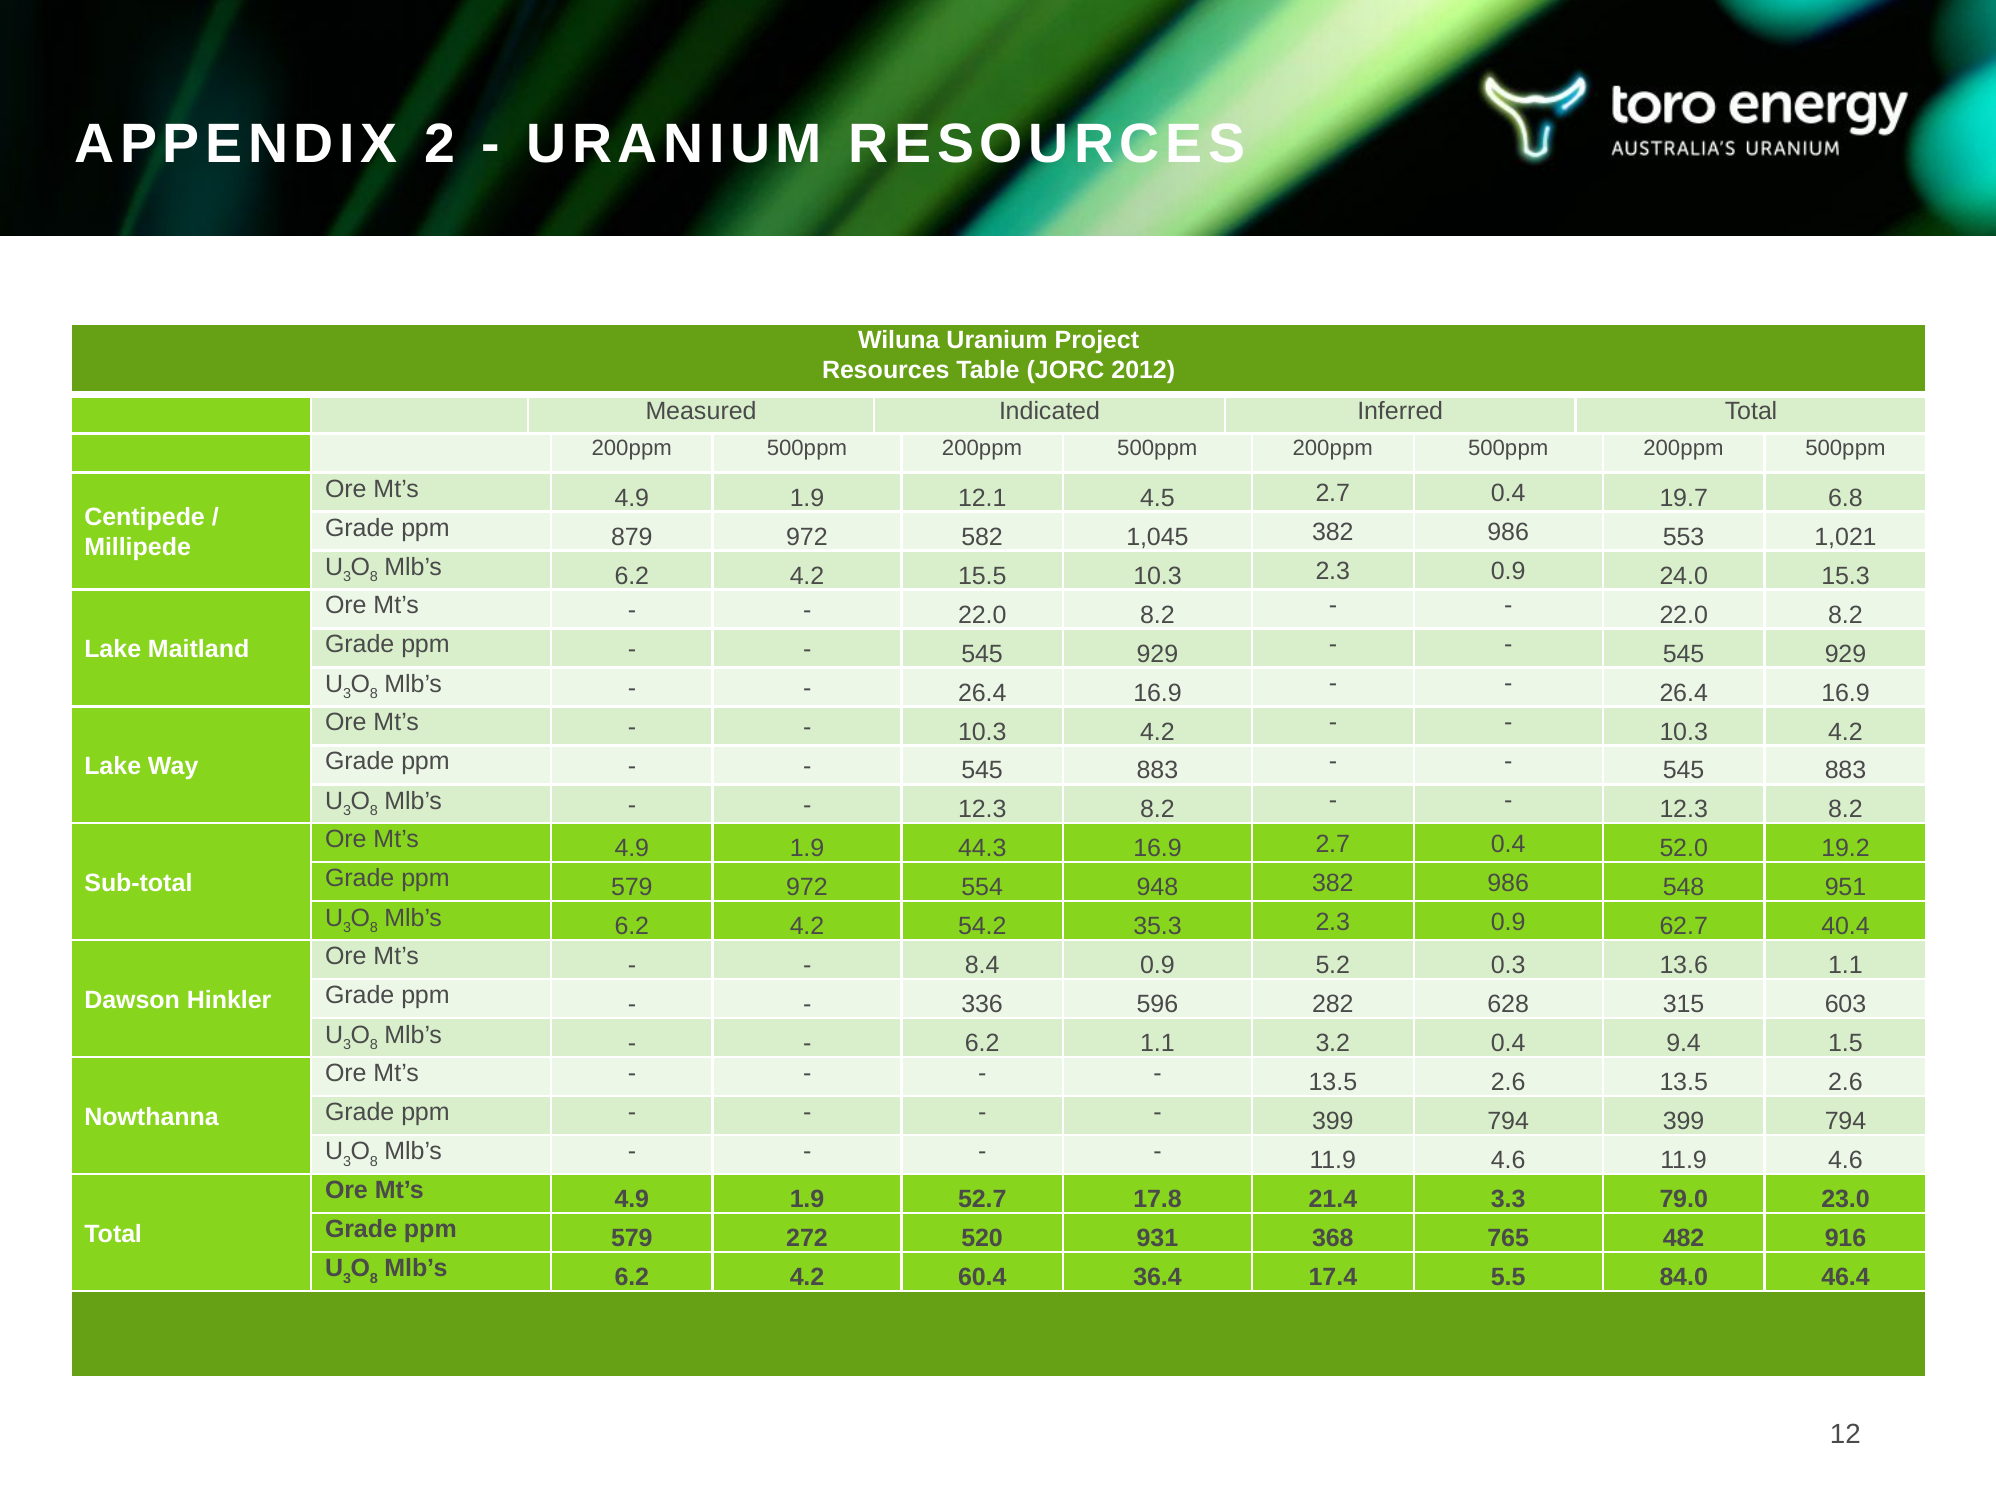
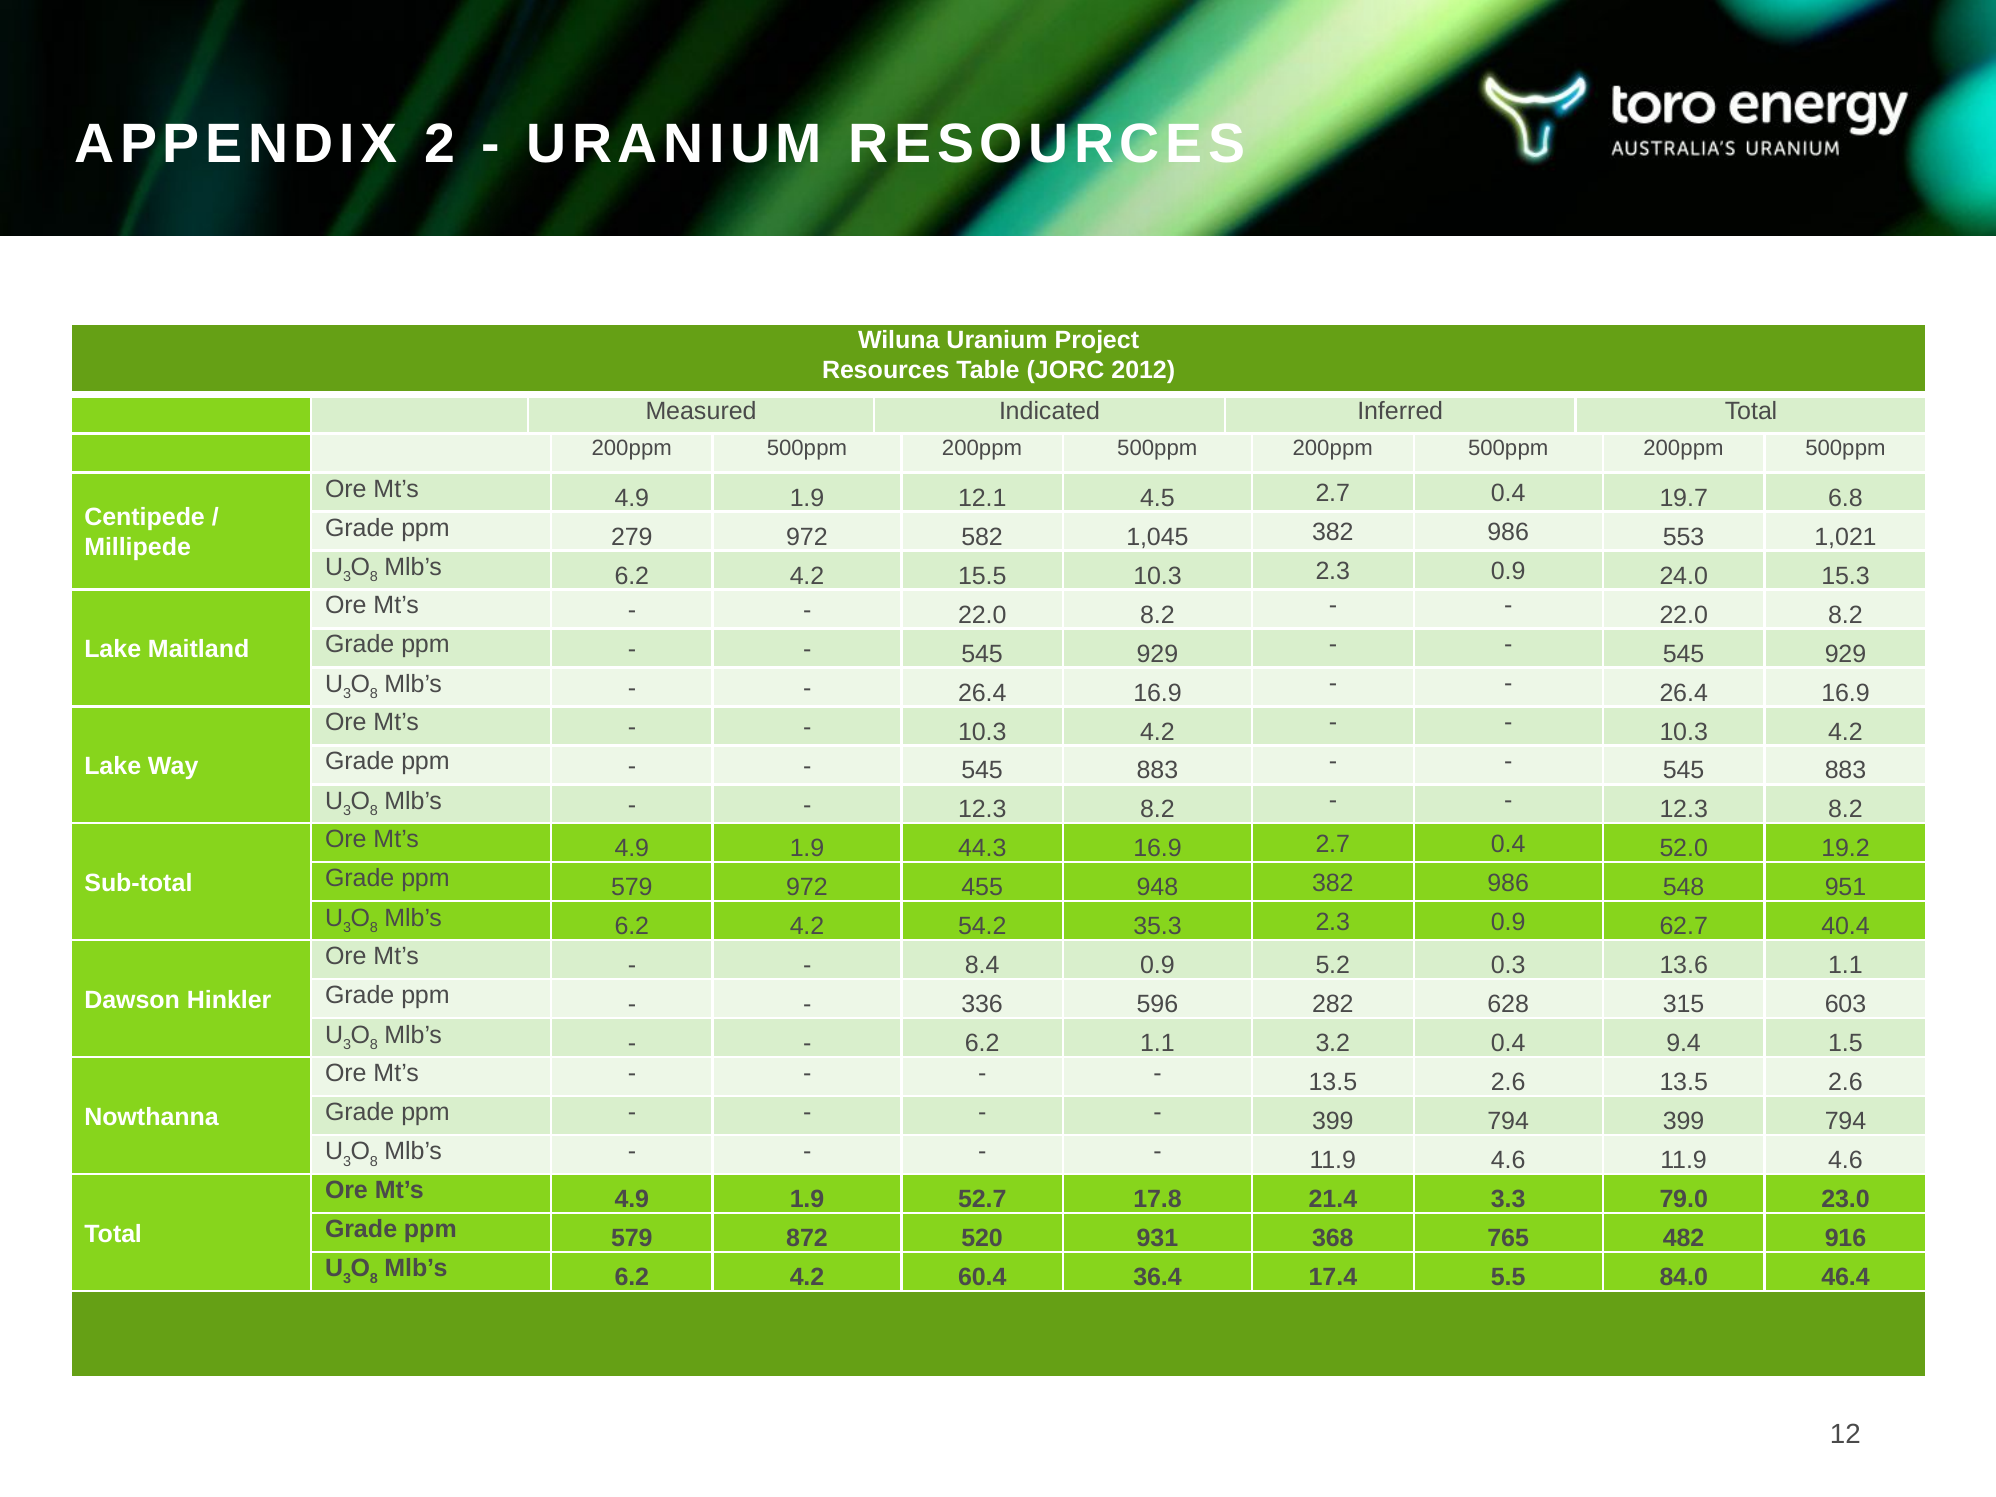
879: 879 -> 279 (632, 537)
554: 554 -> 455 (982, 888)
272: 272 -> 872 (807, 1238)
